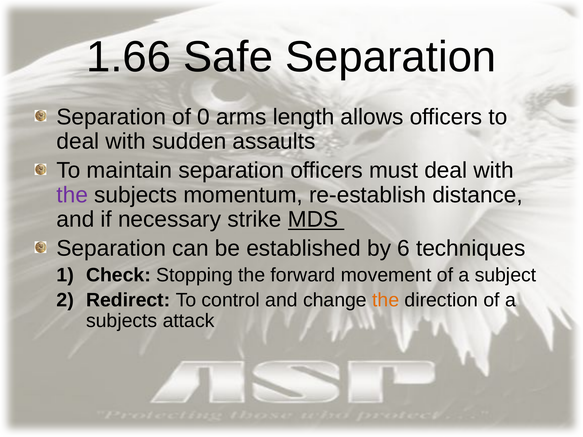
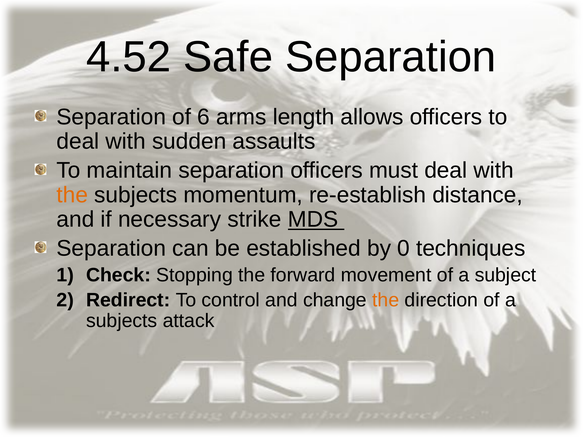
1.66: 1.66 -> 4.52 (129, 57)
0: 0 -> 6 (204, 117)
the colour: purple -> orange (72, 195)
6: 6 -> 0 (404, 249)
